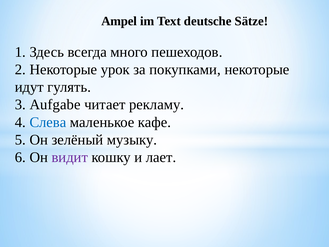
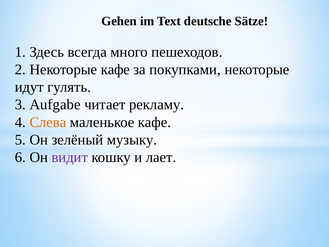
Ampel: Ampel -> Gehen (119, 21)
Некоторые урок: урок -> кафе (115, 69)
Слева colour: blue -> orange (48, 122)
